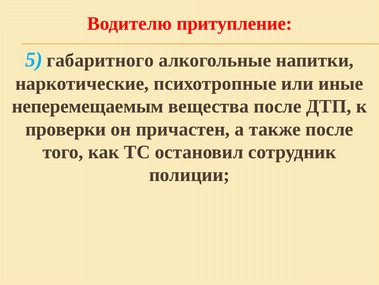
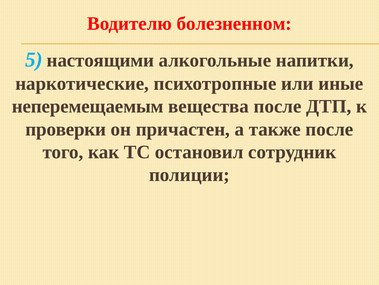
притупление: притупление -> болезненном (234, 24)
габаритного: габаритного -> настоящими (100, 60)
